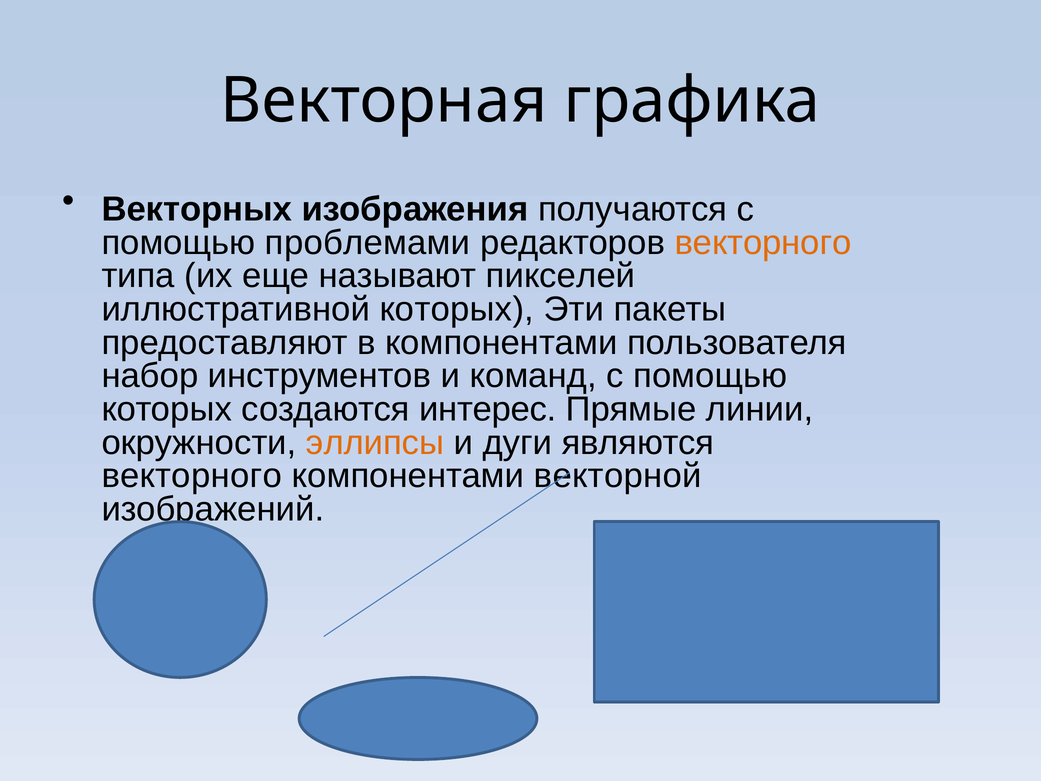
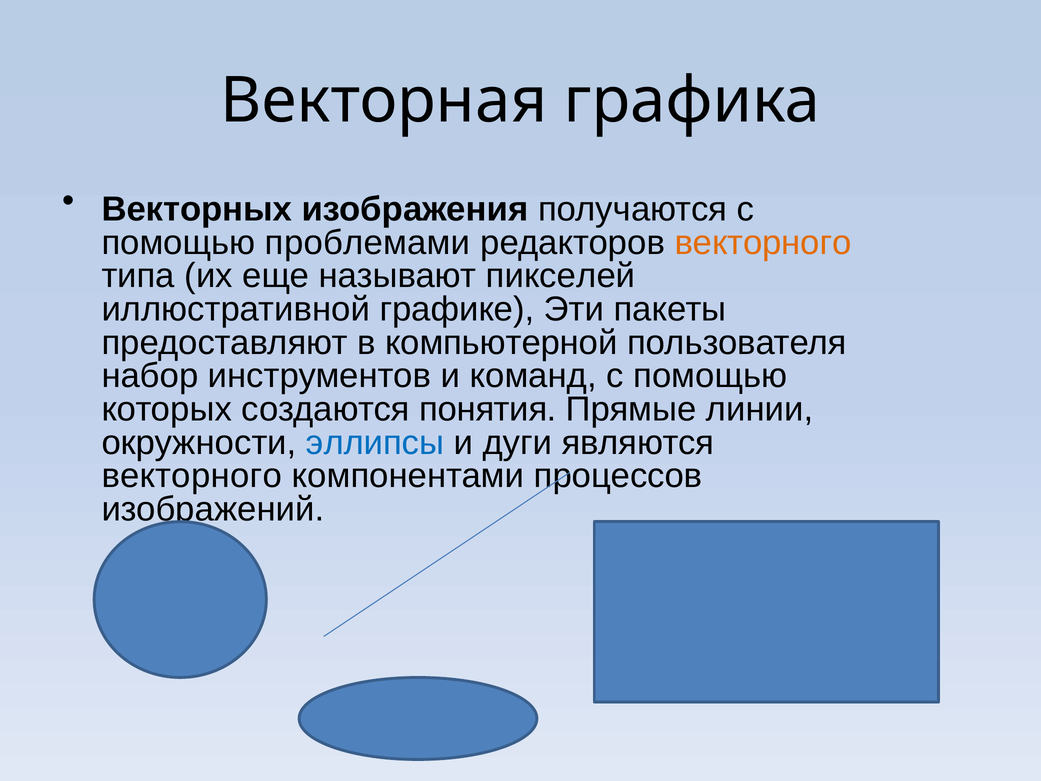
иллюстративной которых: которых -> графике (457, 309)
в компонентами: компонентами -> компьютерной (501, 343)
интерес: интерес -> понятия (488, 409)
эллипсы colour: orange -> blue (375, 442)
векторной: векторной -> процессов (618, 476)
